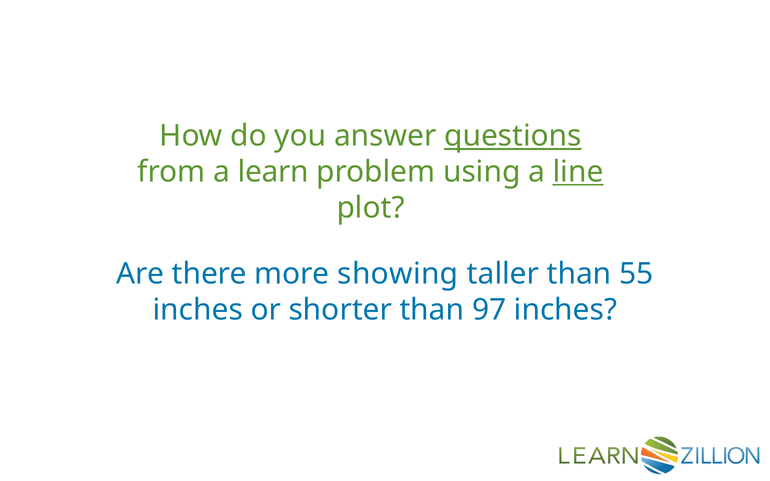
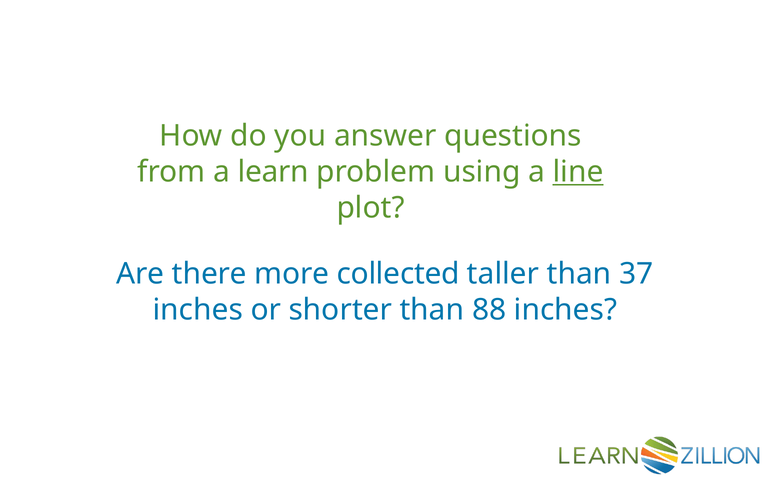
questions underline: present -> none (513, 136)
showing: showing -> collected (398, 274)
55: 55 -> 37 (636, 274)
97: 97 -> 88 (489, 310)
